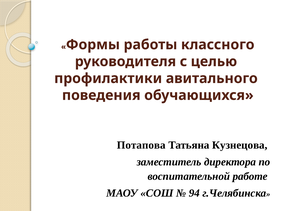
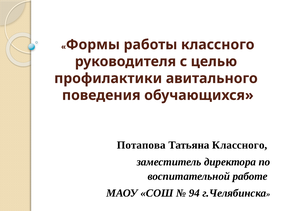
Татьяна Кузнецова: Кузнецова -> Классного (240, 145)
